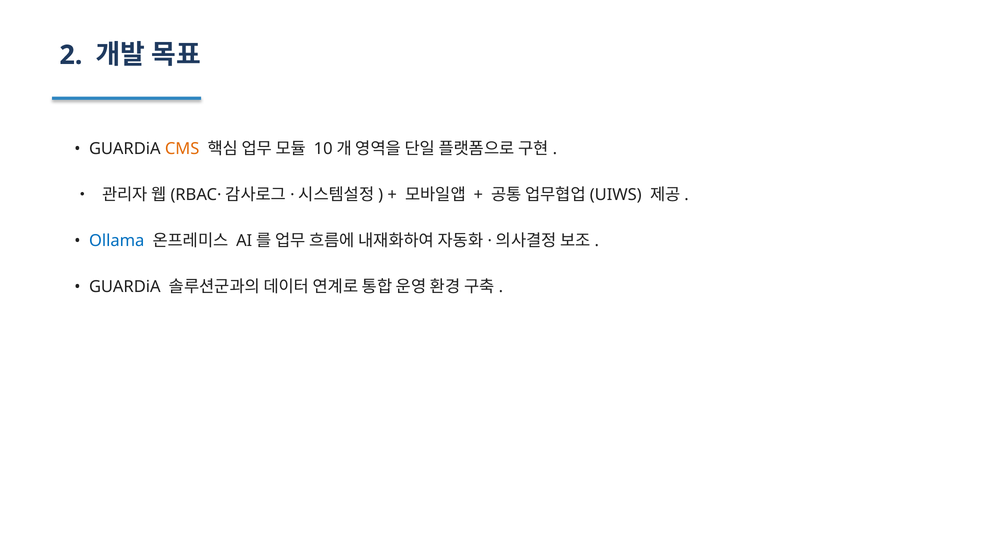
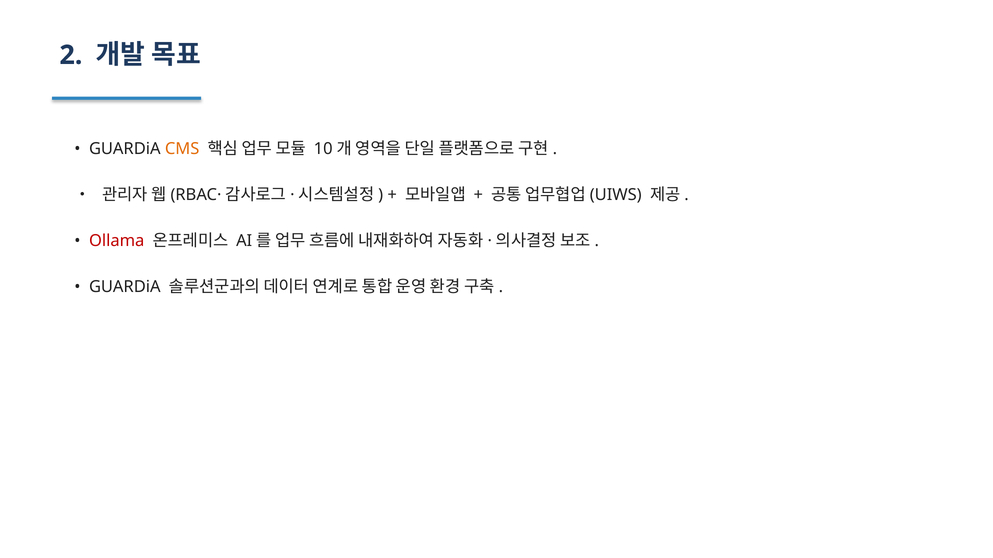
Ollama colour: blue -> red (117, 241)
